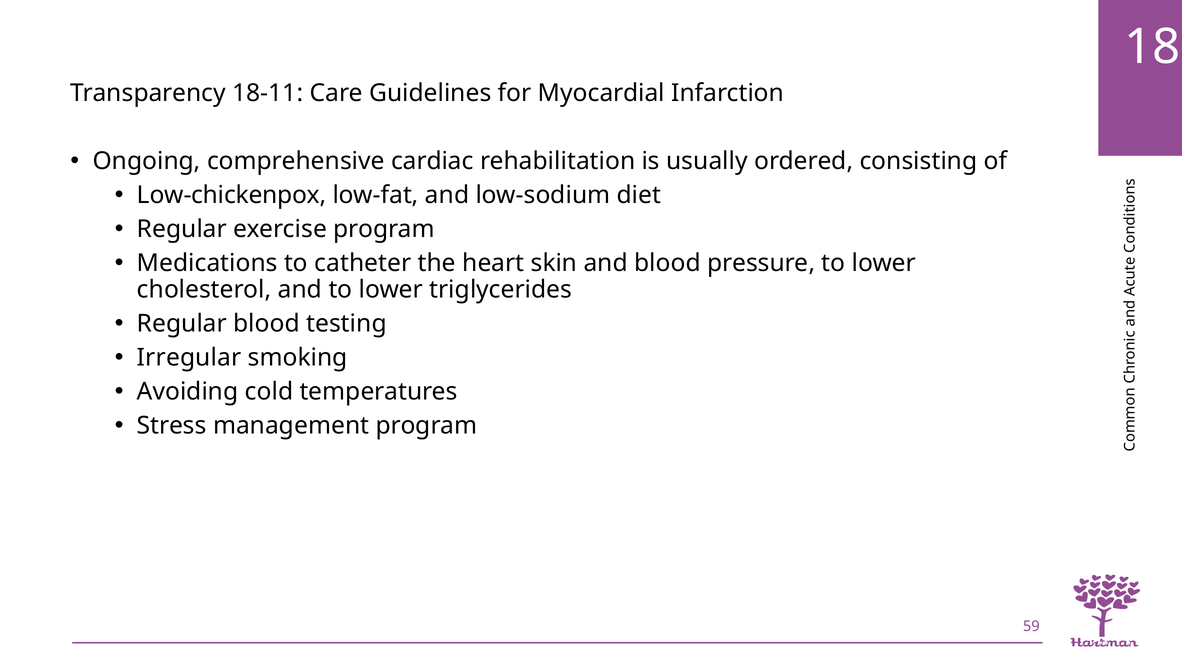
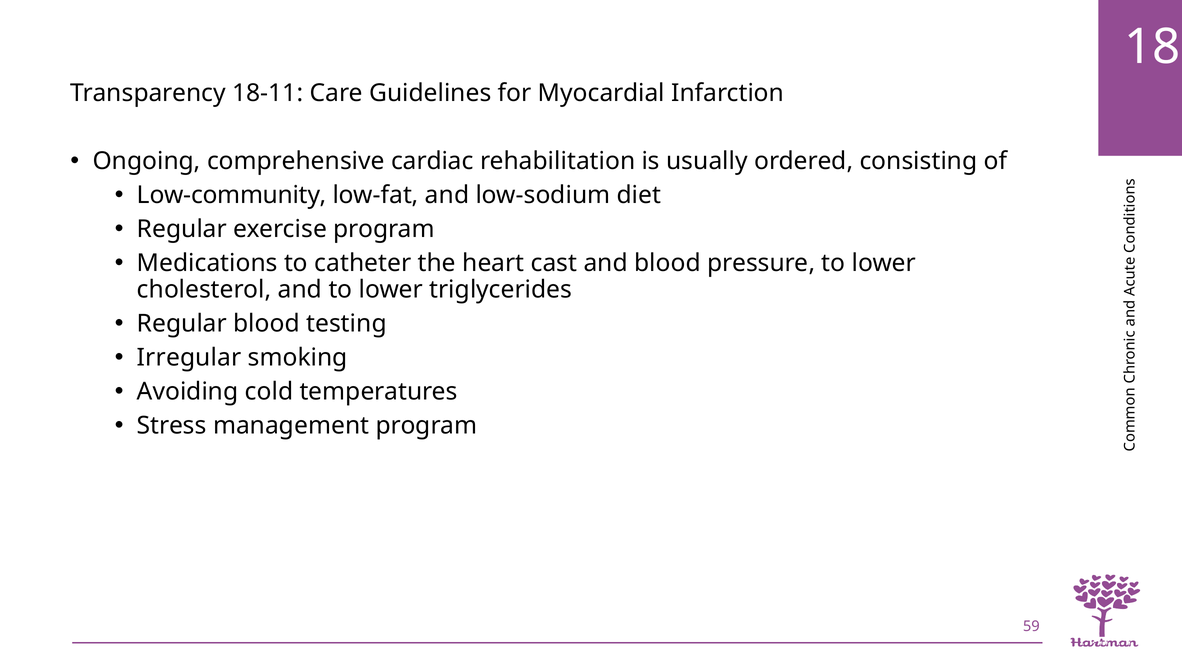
Low-chickenpox: Low-chickenpox -> Low-community (232, 195)
skin: skin -> cast (554, 263)
